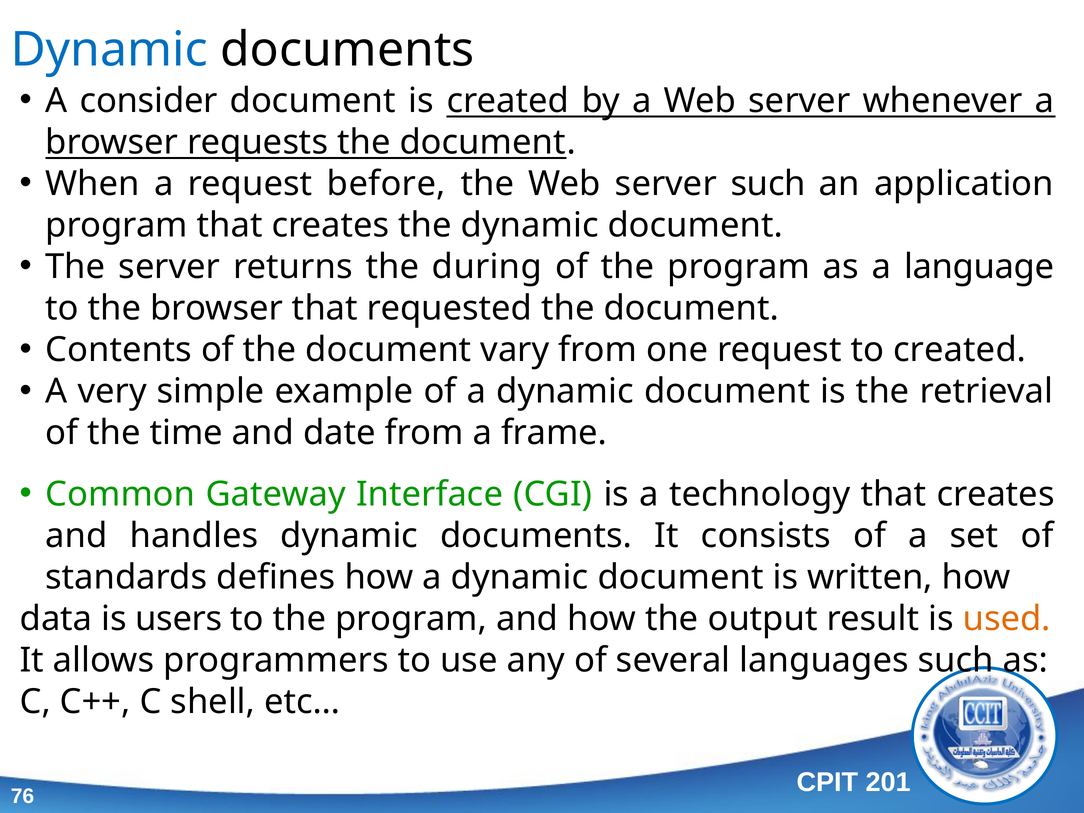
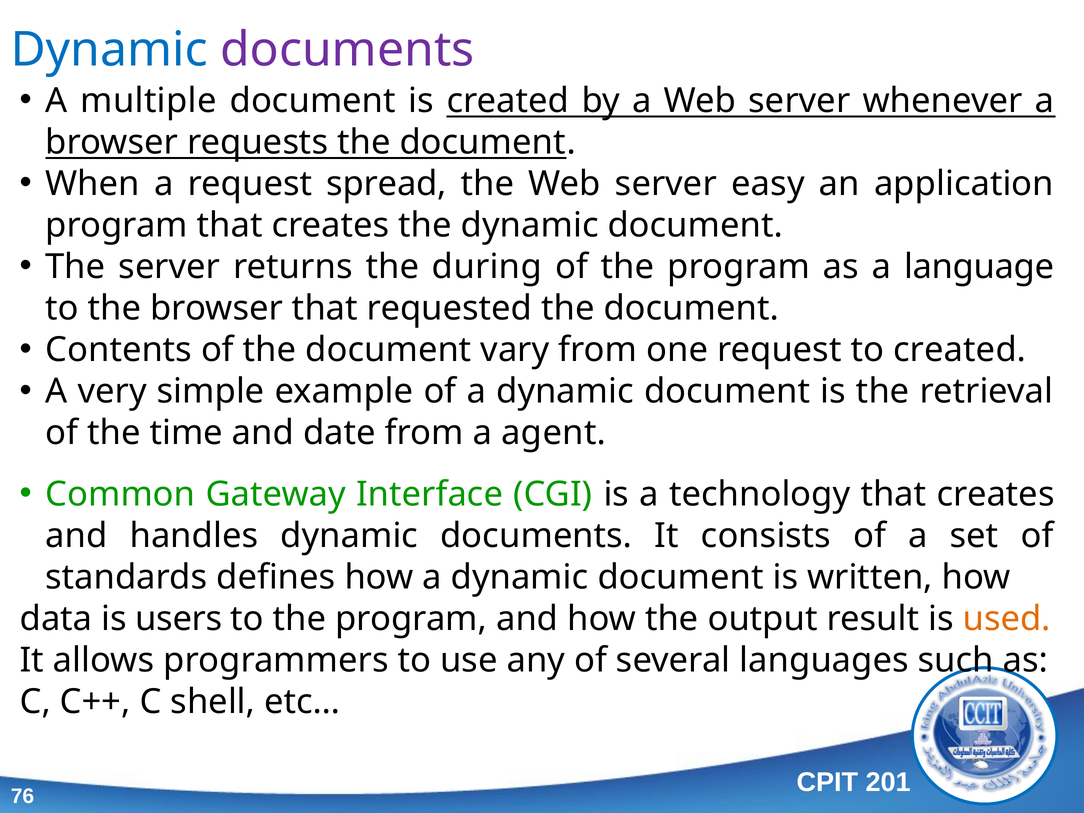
documents colour: black -> purple (347, 50)
consider: consider -> multiple (148, 101)
before: before -> spread (387, 184)
server such: such -> easy (768, 184)
frame: frame -> agent (554, 433)
